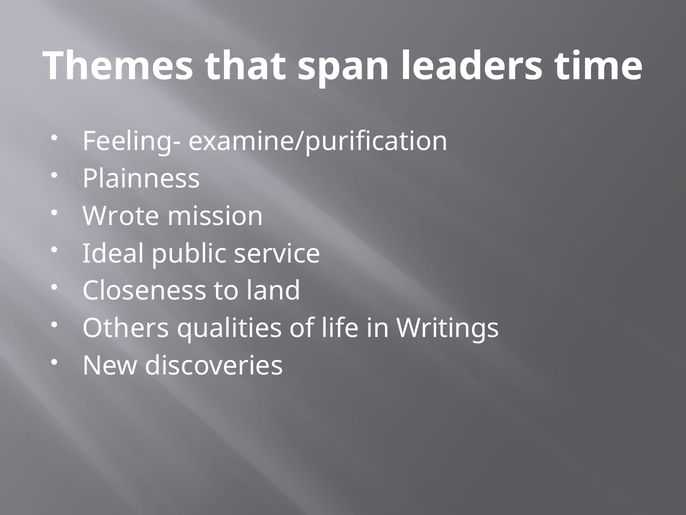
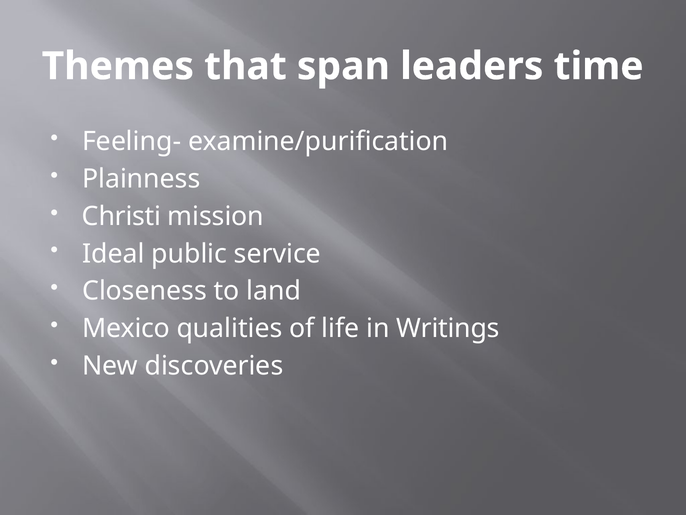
Wrote: Wrote -> Christi (121, 216)
Others: Others -> Mexico (126, 328)
